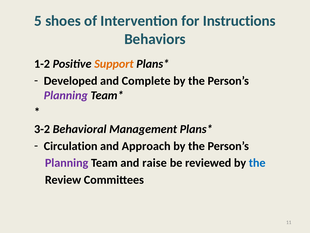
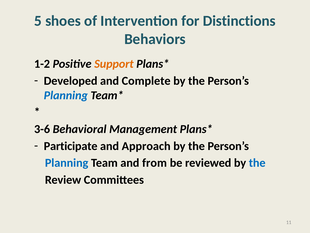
Instructions: Instructions -> Distinctions (239, 21)
Planning colour: purple -> blue (66, 95)
3-2: 3-2 -> 3-6 (42, 129)
Circulation: Circulation -> Participate (71, 146)
Planning colour: purple -> blue (67, 163)
raise: raise -> from (155, 163)
